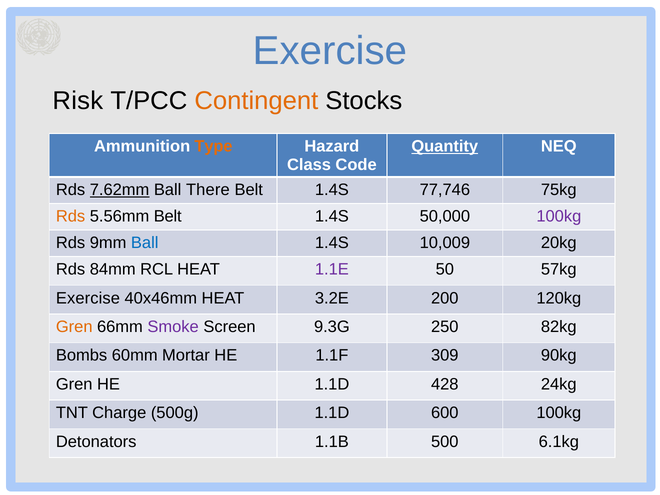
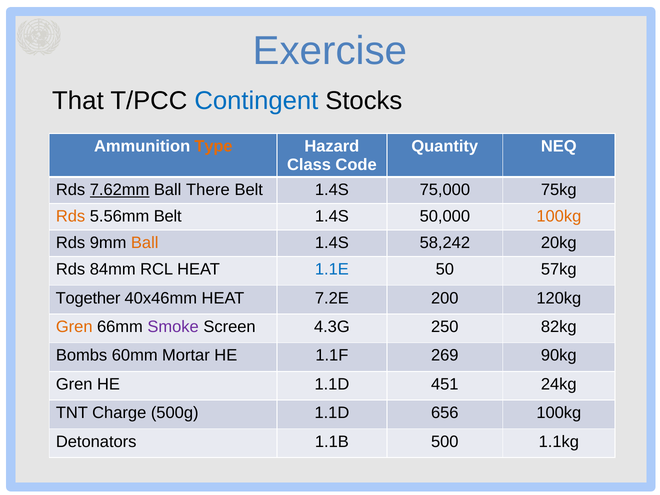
Risk: Risk -> That (78, 101)
Contingent colour: orange -> blue (256, 101)
Quantity underline: present -> none (445, 146)
77,746: 77,746 -> 75,000 (445, 190)
100kg colour: purple -> orange (559, 216)
Ball colour: blue -> orange (145, 243)
10,009: 10,009 -> 58,242 (445, 243)
1.1E colour: purple -> blue (332, 269)
Exercise: Exercise -> Together (88, 298)
3.2E: 3.2E -> 7.2E (332, 298)
9.3G: 9.3G -> 4.3G (332, 327)
309: 309 -> 269 (445, 356)
428: 428 -> 451 (445, 384)
600: 600 -> 656 (445, 413)
6.1kg: 6.1kg -> 1.1kg (559, 442)
